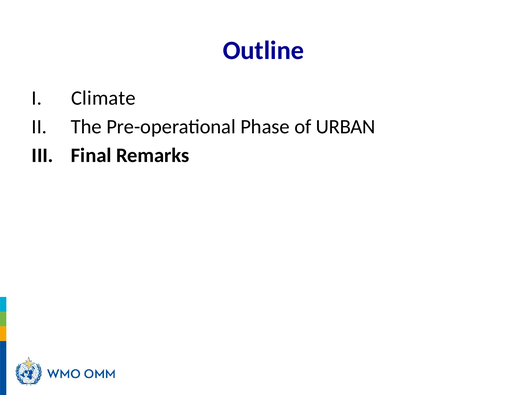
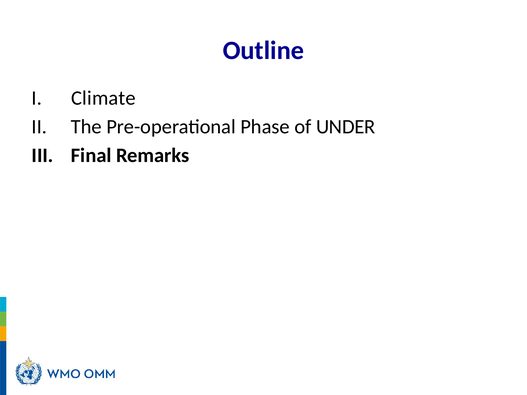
URBAN: URBAN -> UNDER (346, 127)
